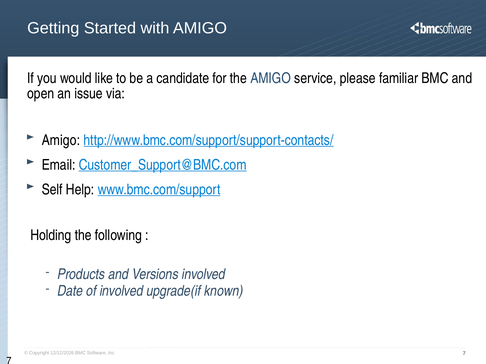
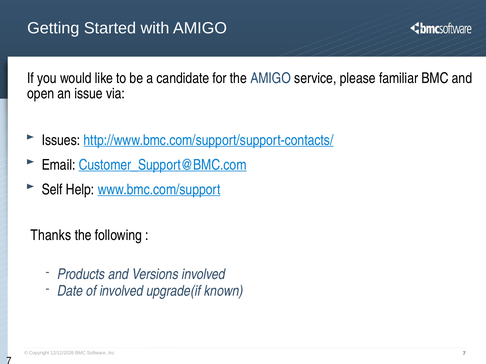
Amigo: Amigo -> Issues (61, 140)
Holding: Holding -> Thanks (51, 235)
